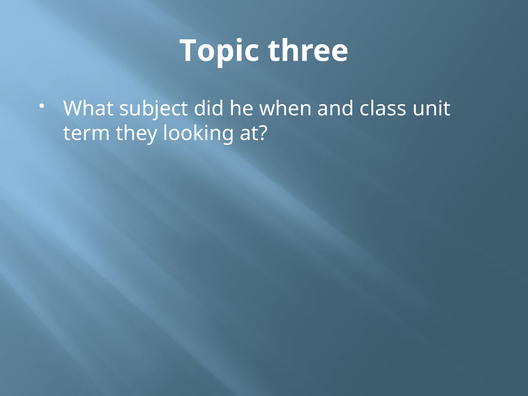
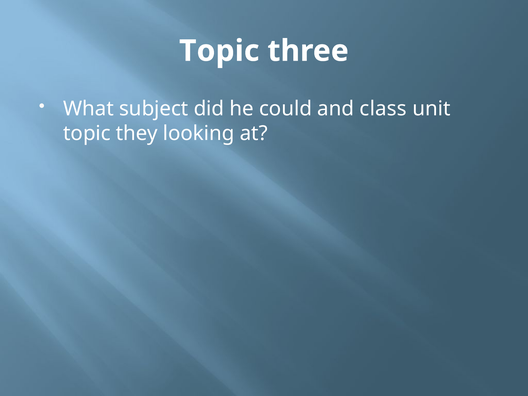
when: when -> could (286, 109)
term: term -> topic (87, 133)
